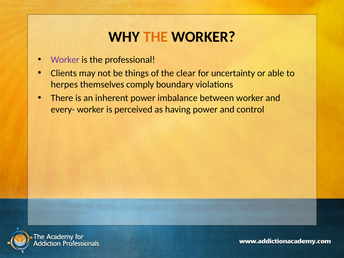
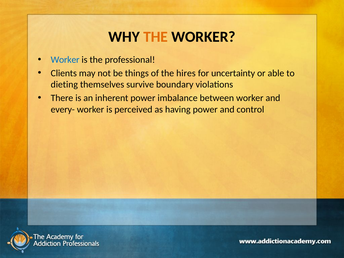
Worker colour: purple -> blue (65, 60)
clear: clear -> hires (186, 73)
herpes: herpes -> dieting (64, 85)
comply: comply -> survive (140, 85)
